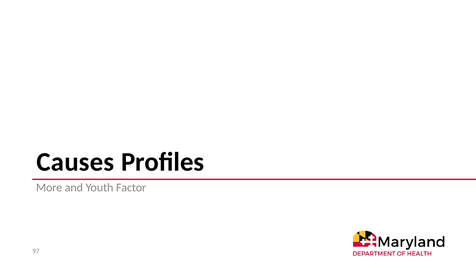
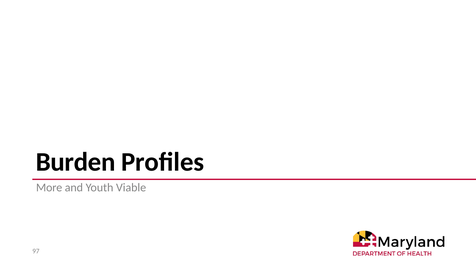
Causes: Causes -> Burden (76, 162)
Factor: Factor -> Viable (131, 187)
